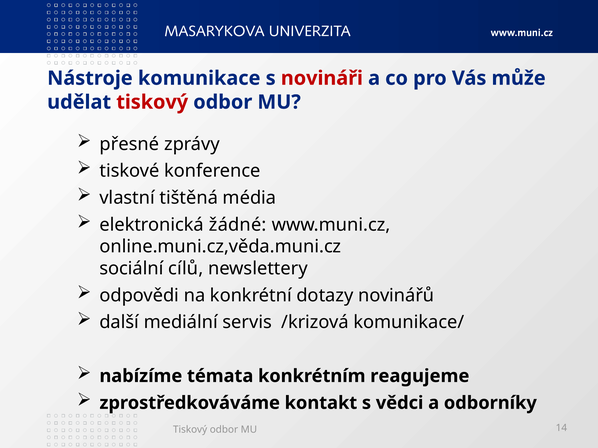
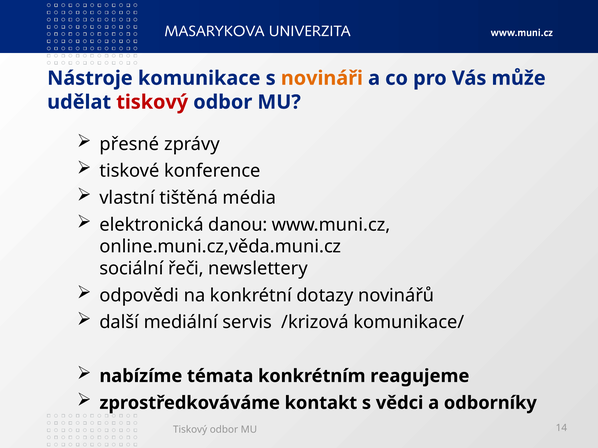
novináři colour: red -> orange (322, 78)
žádné: žádné -> danou (238, 225)
cílů: cílů -> řeči (186, 269)
